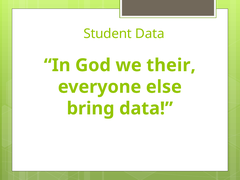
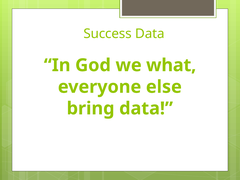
Student: Student -> Success (108, 34)
their: their -> what (171, 65)
